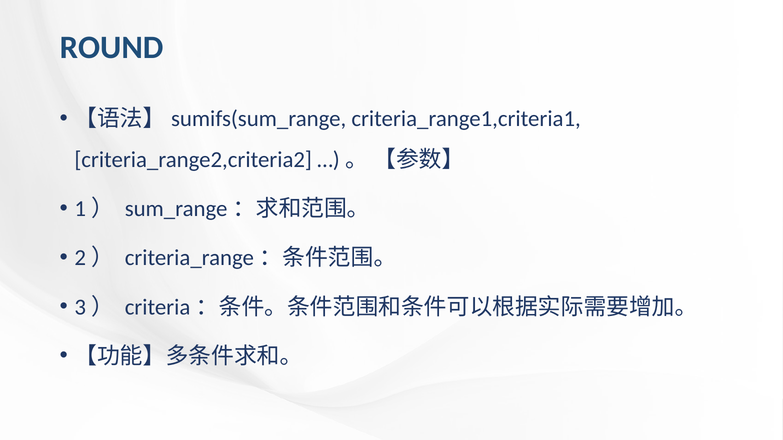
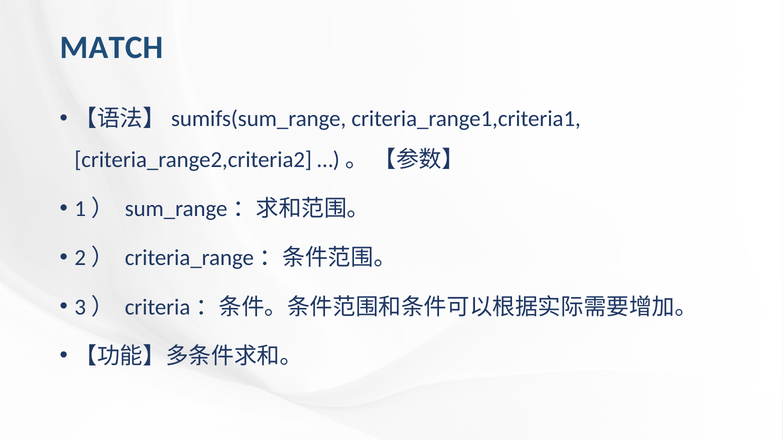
ROUND: ROUND -> MATCH (111, 47)
